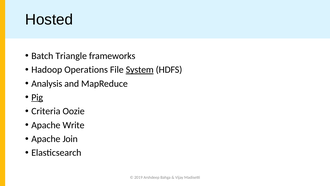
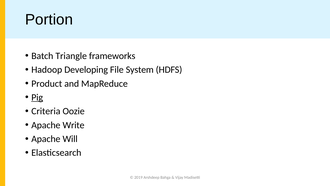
Hosted: Hosted -> Portion (49, 20)
Operations: Operations -> Developing (86, 70)
System underline: present -> none (140, 70)
Analysis: Analysis -> Product (47, 83)
Join: Join -> Will (70, 139)
